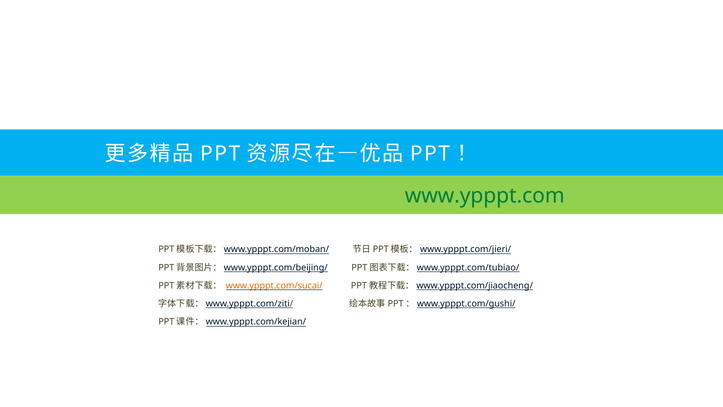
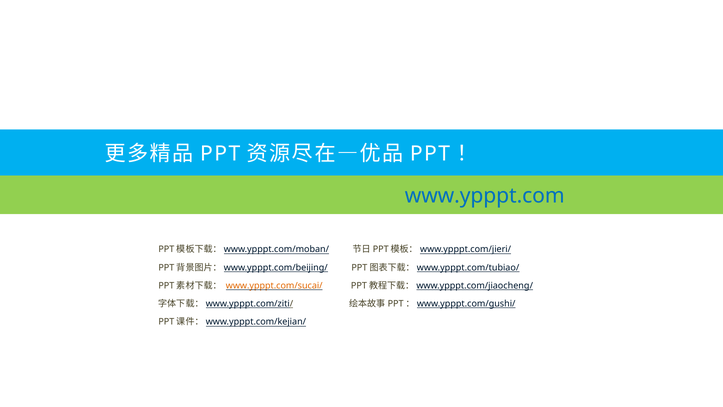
www.ypppt.com colour: green -> blue (485, 196)
